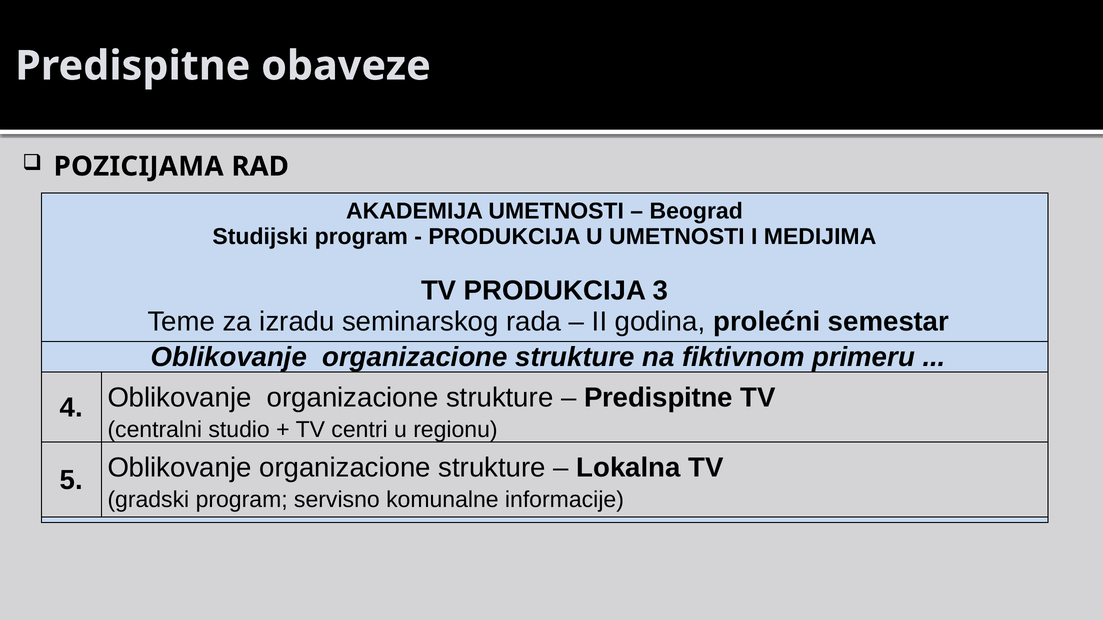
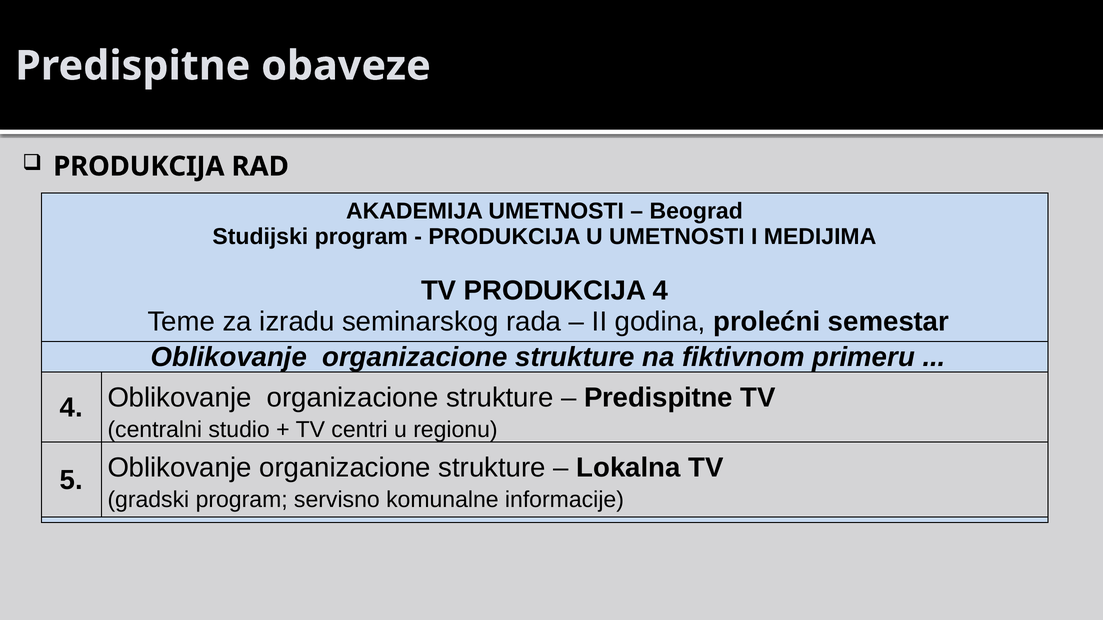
POZICIJAMA: POZICIJAMA -> PRODUKCIJA (139, 167)
PRODUKCIJA 3: 3 -> 4 (660, 291)
